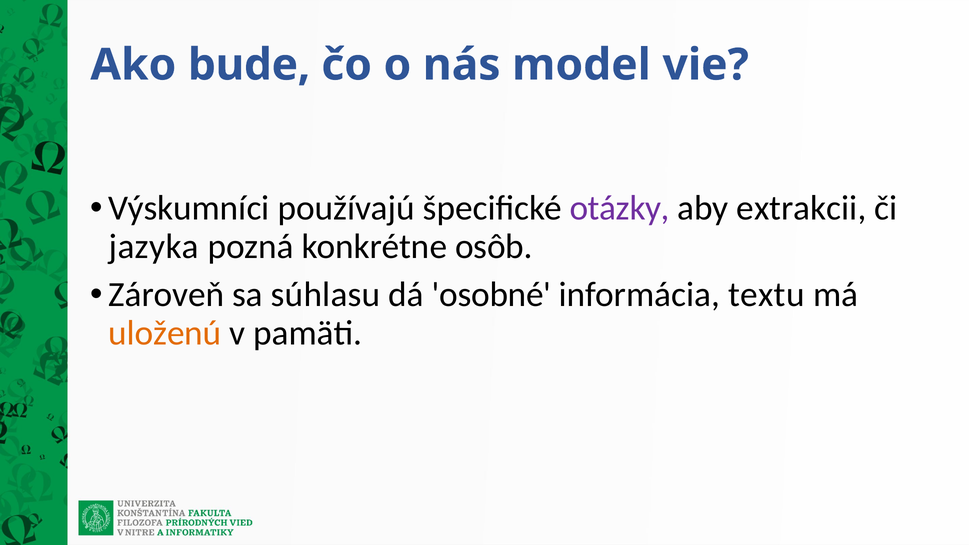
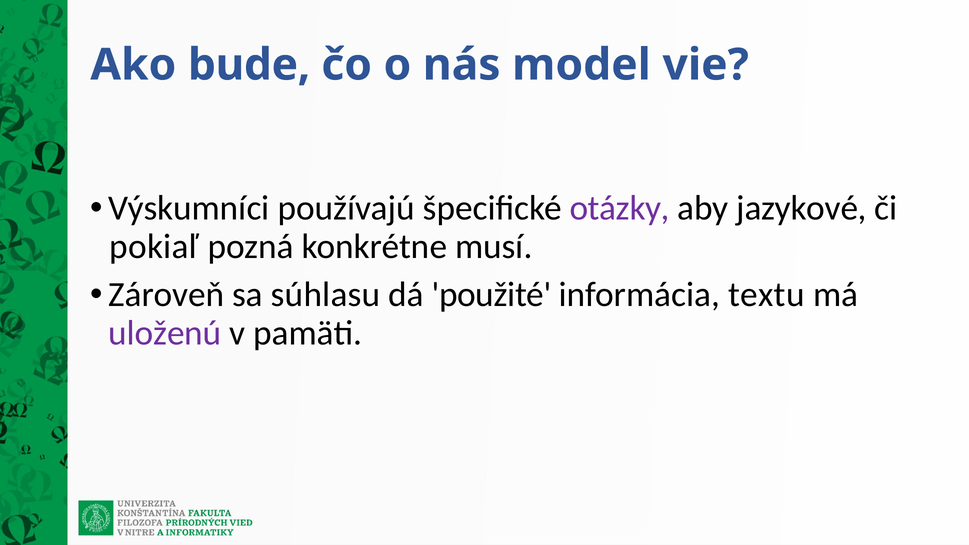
extrakcii: extrakcii -> jazykové (802, 208)
jazyka: jazyka -> pokiaľ (154, 247)
osôb: osôb -> musí (494, 247)
osobné: osobné -> použité (492, 295)
uloženú colour: orange -> purple (165, 333)
